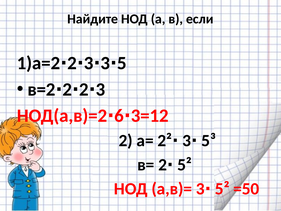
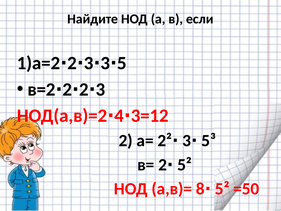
6: 6 -> 4 (119, 116)
а,в)= 3: 3 -> 8 (200, 189)
